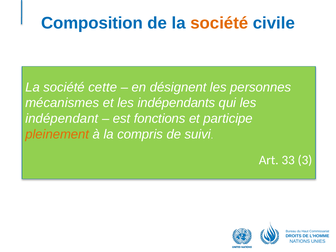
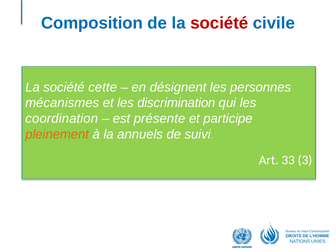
société colour: orange -> red (219, 23)
indépendants: indépendants -> discrimination (176, 103)
indépendant: indépendant -> coordination (62, 119)
fonctions: fonctions -> présente (160, 119)
compris: compris -> annuels (140, 134)
